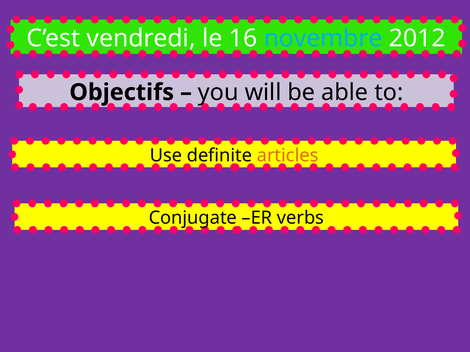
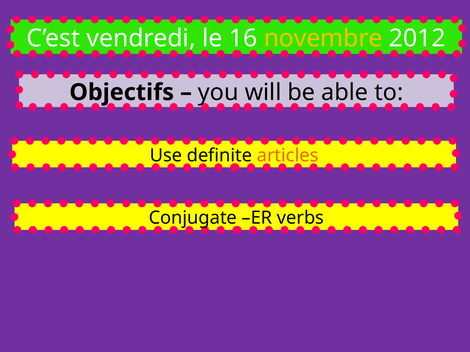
novembre colour: light blue -> yellow (323, 39)
